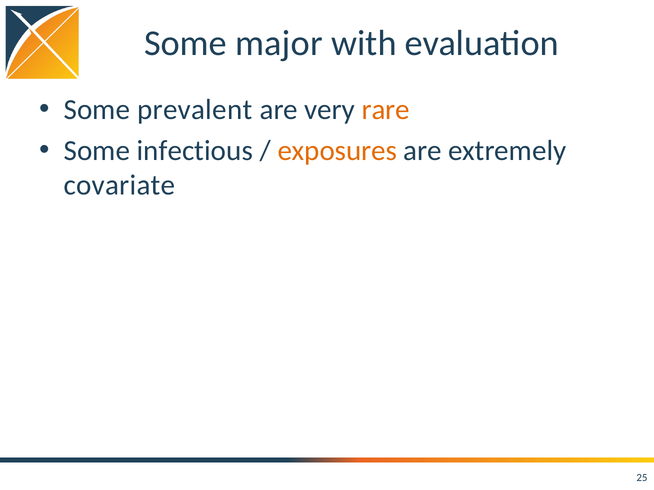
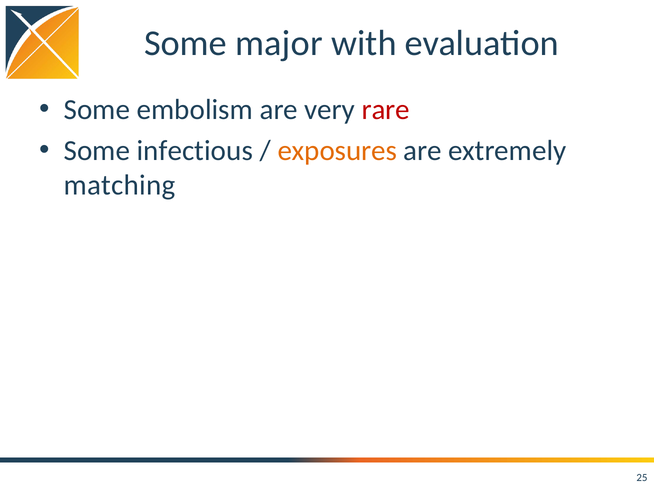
prevalent: prevalent -> embolism (195, 110)
rare colour: orange -> red (386, 110)
covariate: covariate -> matching (120, 186)
